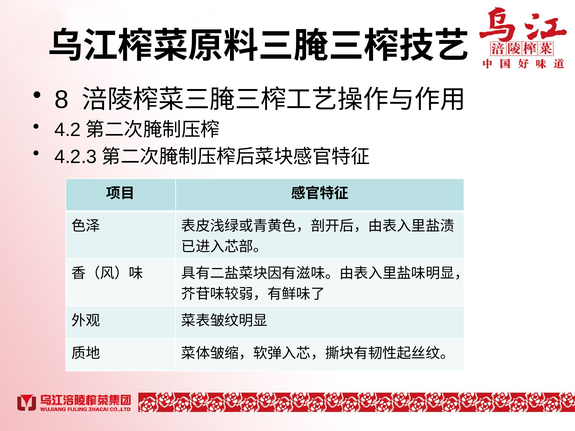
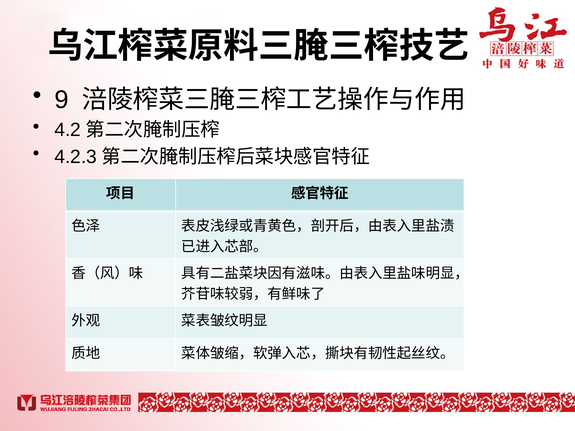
8: 8 -> 9 (61, 100)
